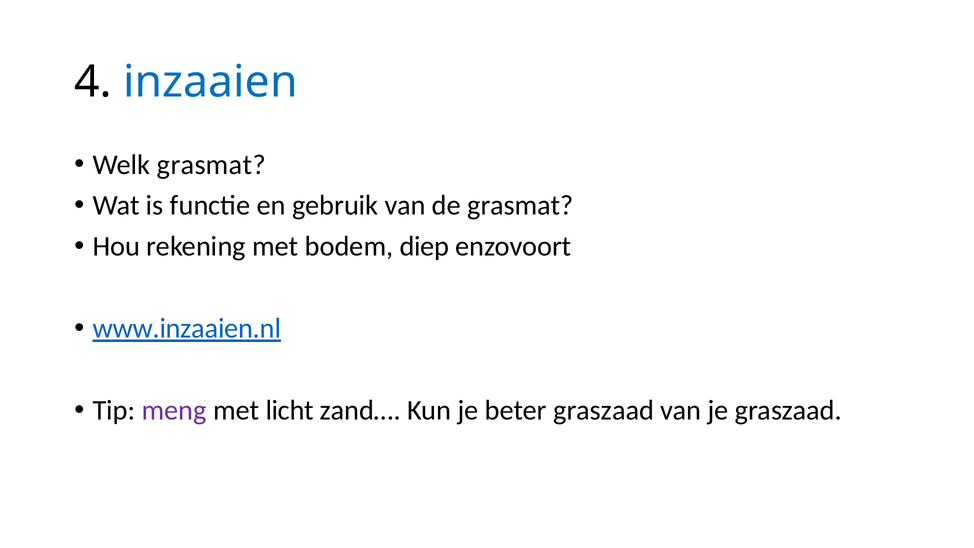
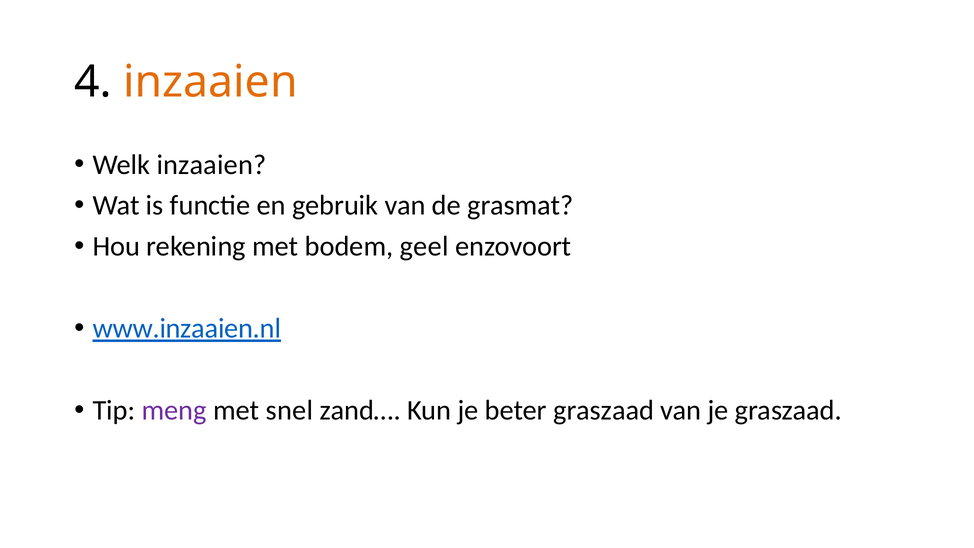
inzaaien colour: blue -> orange (210, 82)
Welk grasmat: grasmat -> inzaaien (211, 165)
diep: diep -> geel (424, 246)
licht: licht -> snel (289, 410)
